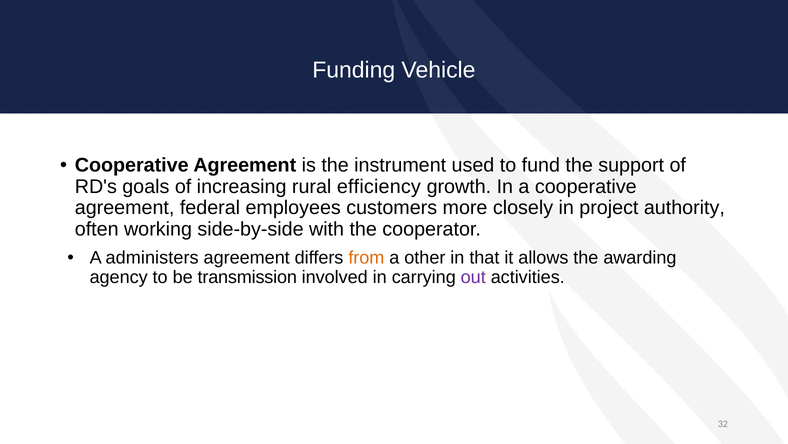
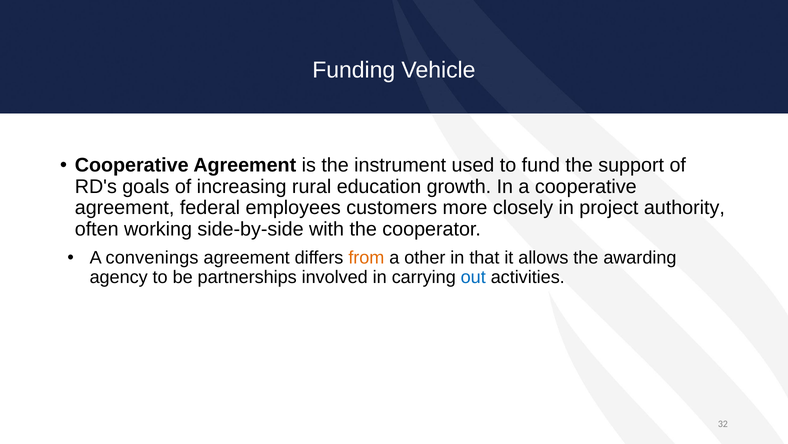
efficiency: efficiency -> education (379, 186)
administers: administers -> convenings (152, 257)
transmission: transmission -> partnerships (247, 277)
out colour: purple -> blue (473, 277)
